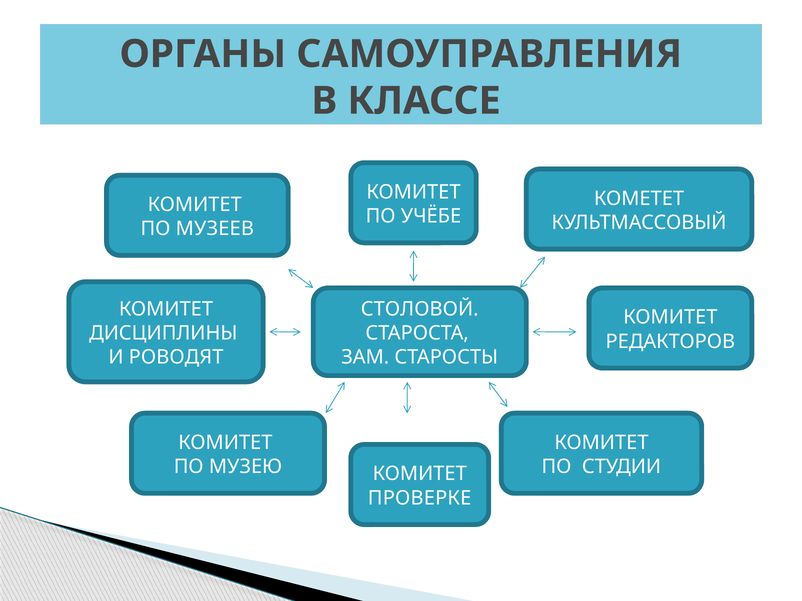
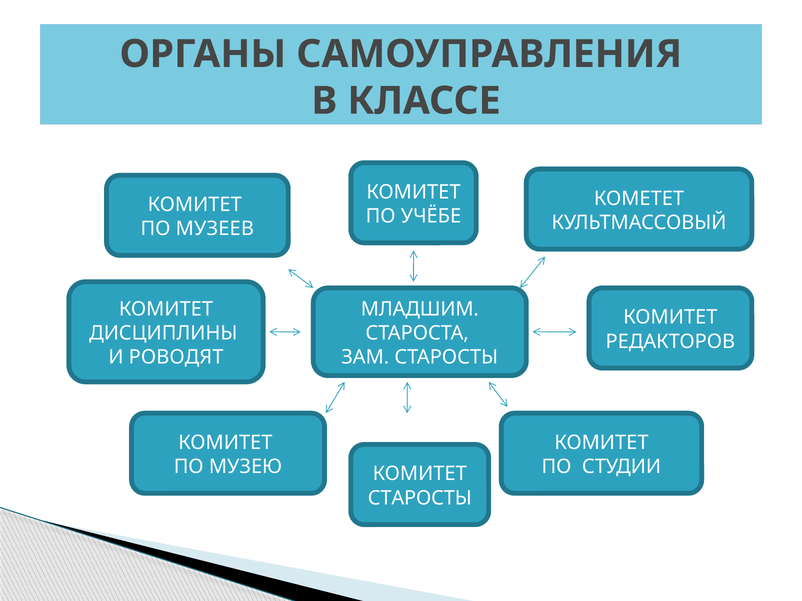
СТОЛОВОЙ: СТОЛОВОЙ -> МЛАДШИМ (420, 309)
ПРОВЕРКЕ: ПРОВЕРКЕ -> СТАРОСТЫ (420, 498)
